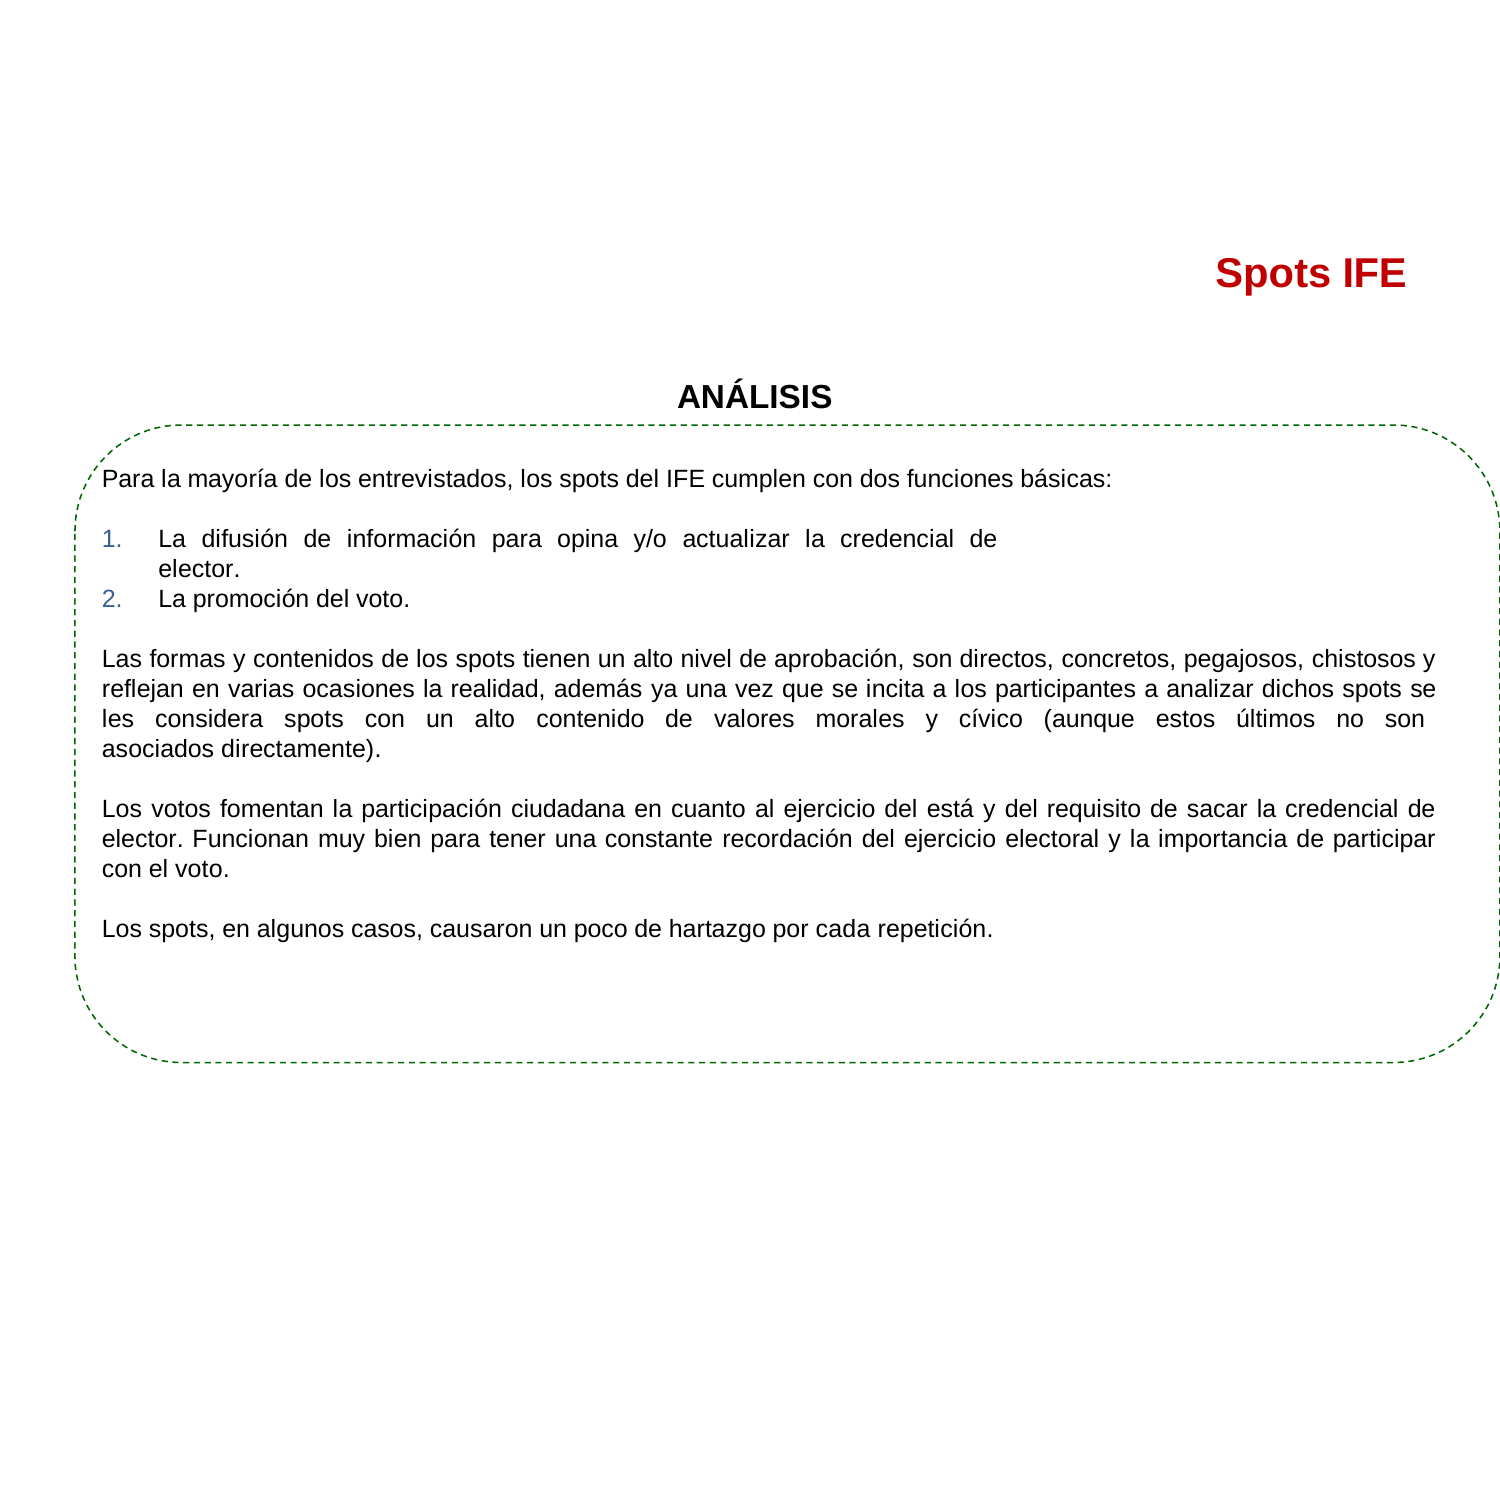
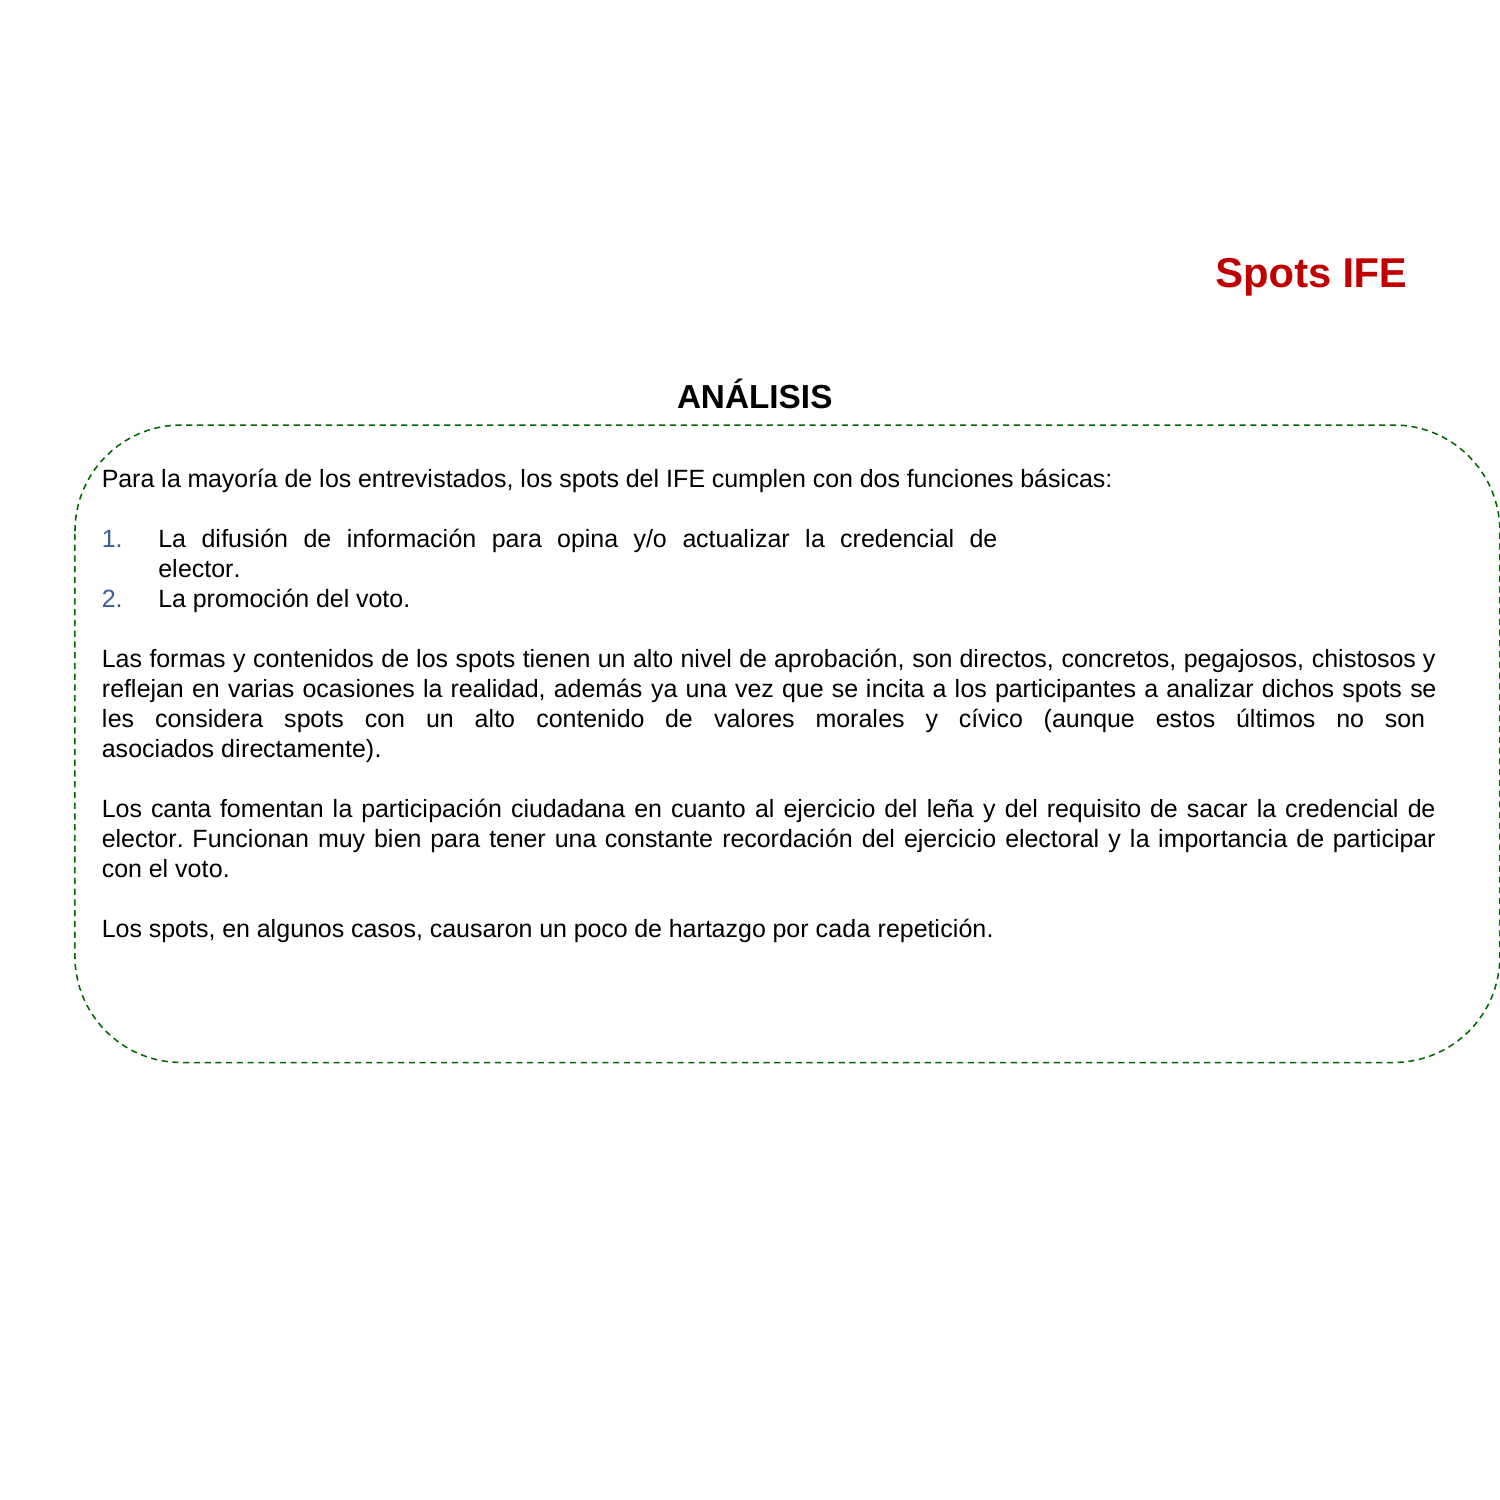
votos: votos -> canta (181, 809)
está: está -> leña (950, 809)
